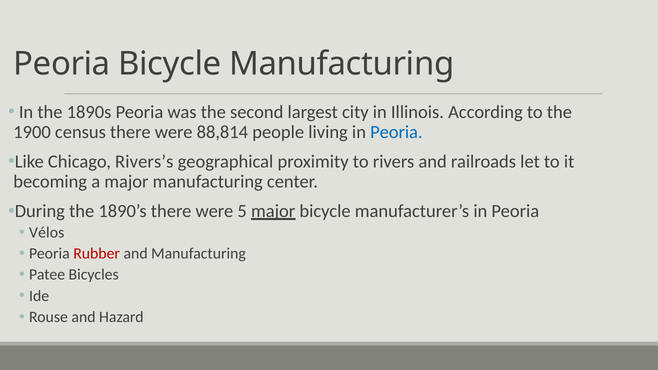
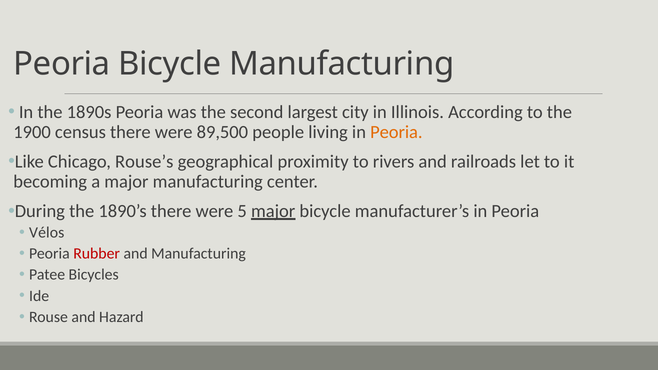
88,814: 88,814 -> 89,500 (222, 132)
Peoria colour: blue -> orange (396, 132)
Rivers’s: Rivers’s -> Rouse’s (144, 162)
